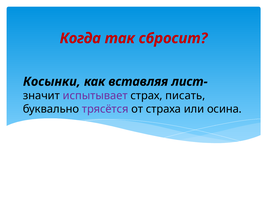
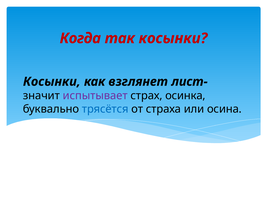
так сбросит: сбросит -> косынки (173, 38)
вставляя: вставляя -> взглянет (138, 82)
писать: писать -> осинка (185, 96)
трясётся colour: purple -> blue (105, 109)
